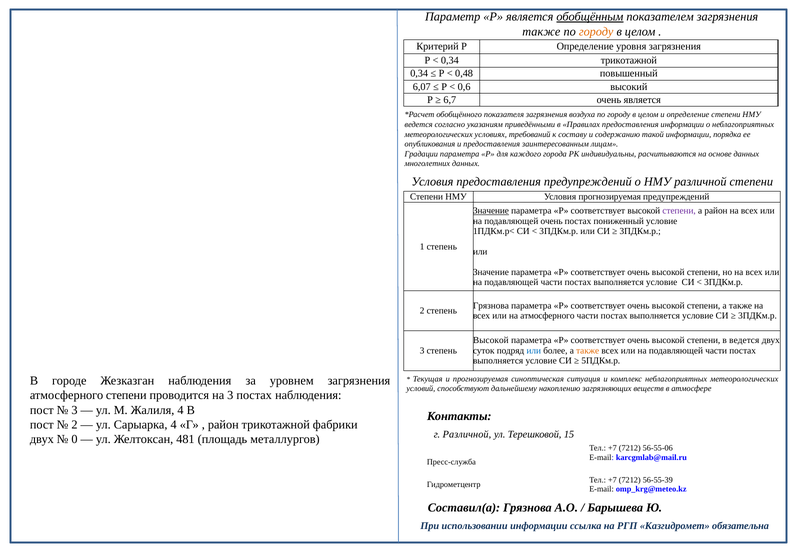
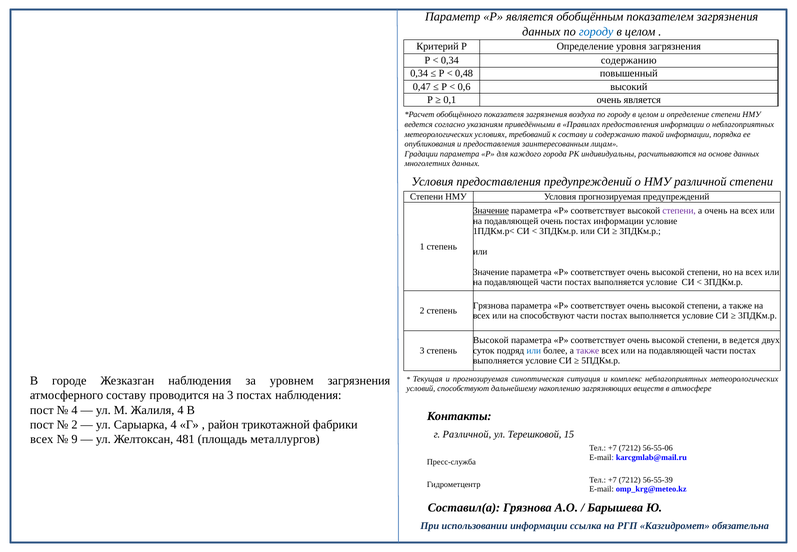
обобщённым underline: present -> none (590, 17)
также: также -> данных (541, 31)
городу colour: orange -> blue (596, 31)
0,34 трикотажной: трикотажной -> содержанию (629, 60)
6,07: 6,07 -> 0,47 (422, 87)
6,7: 6,7 -> 0,1 (450, 100)
а район: район -> очень (716, 211)
постах пониженный: пониженный -> информации (619, 221)
на атмосферного: атмосферного -> способствуют (547, 316)
также colour: orange -> purple (588, 350)
атмосферного степени: степени -> составу (126, 395)
3: 3 -> 4 (74, 410)
двух: двух -> всех (42, 439)
0: 0 -> 9 (74, 439)
